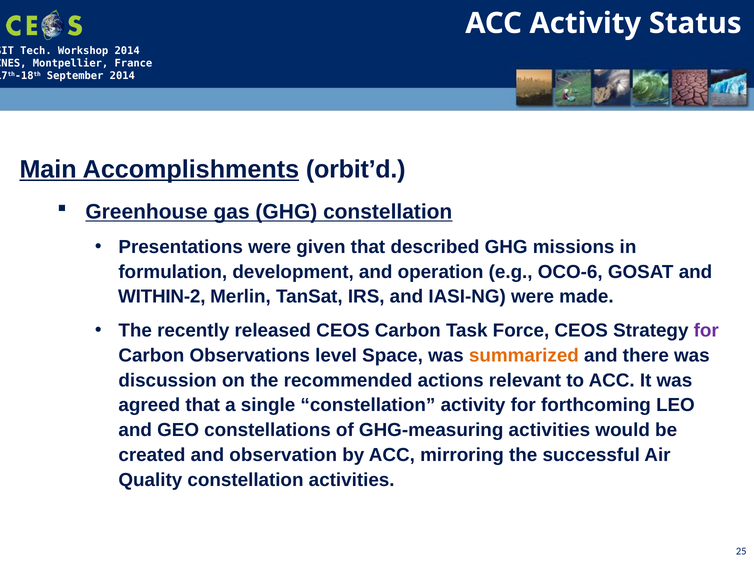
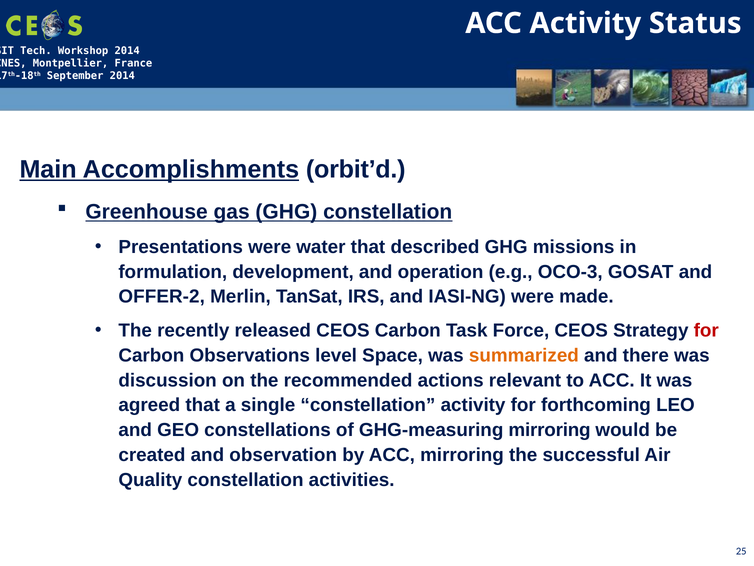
given: given -> water (321, 247)
OCO-6: OCO-6 -> OCO-3 (570, 272)
WITHIN-2: WITHIN-2 -> OFFER-2 (162, 297)
for colour: purple -> red (706, 330)
GHG-measuring activities: activities -> mirroring (550, 430)
